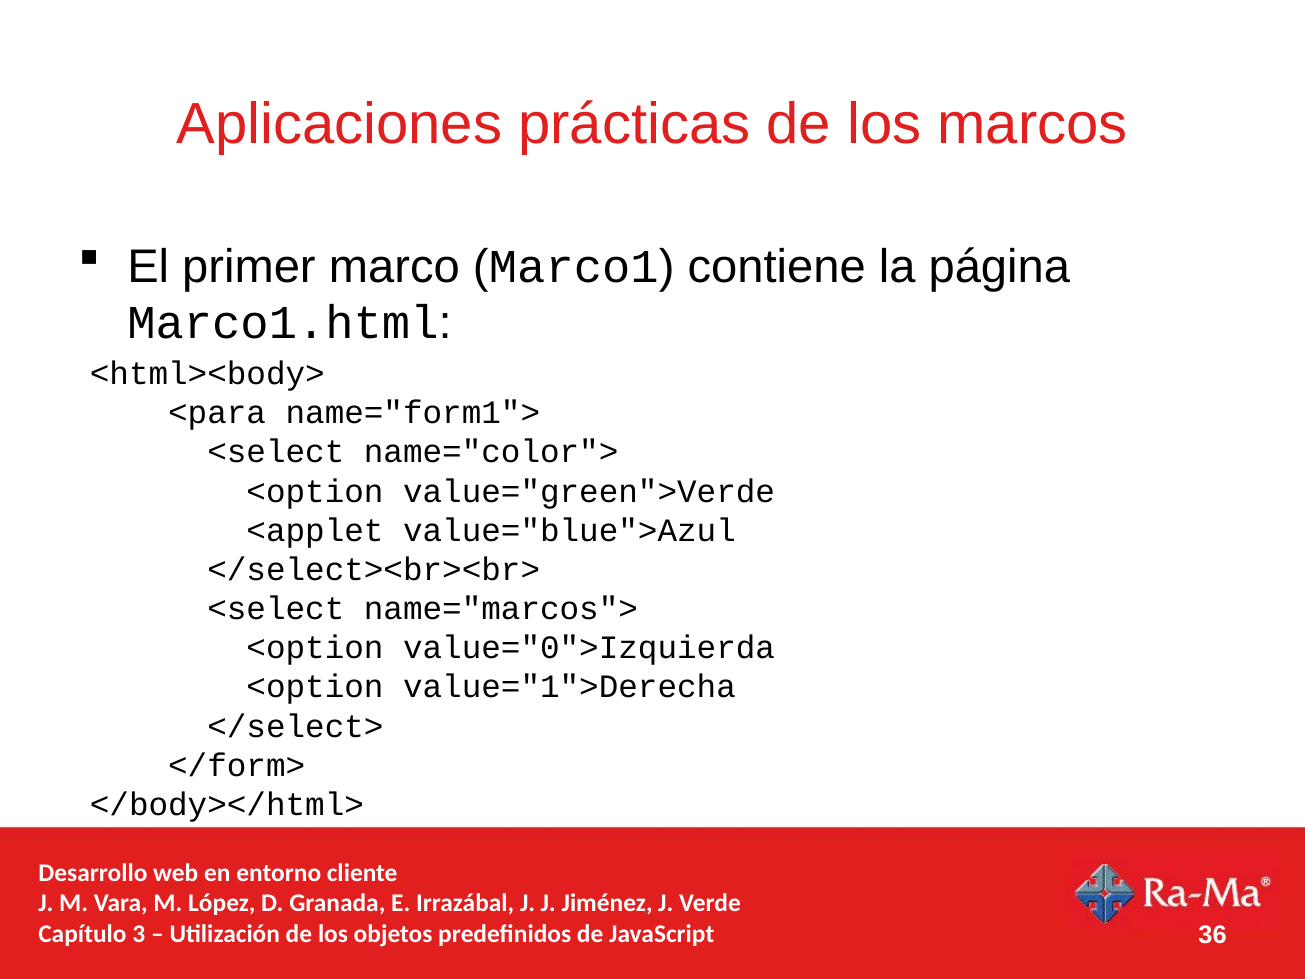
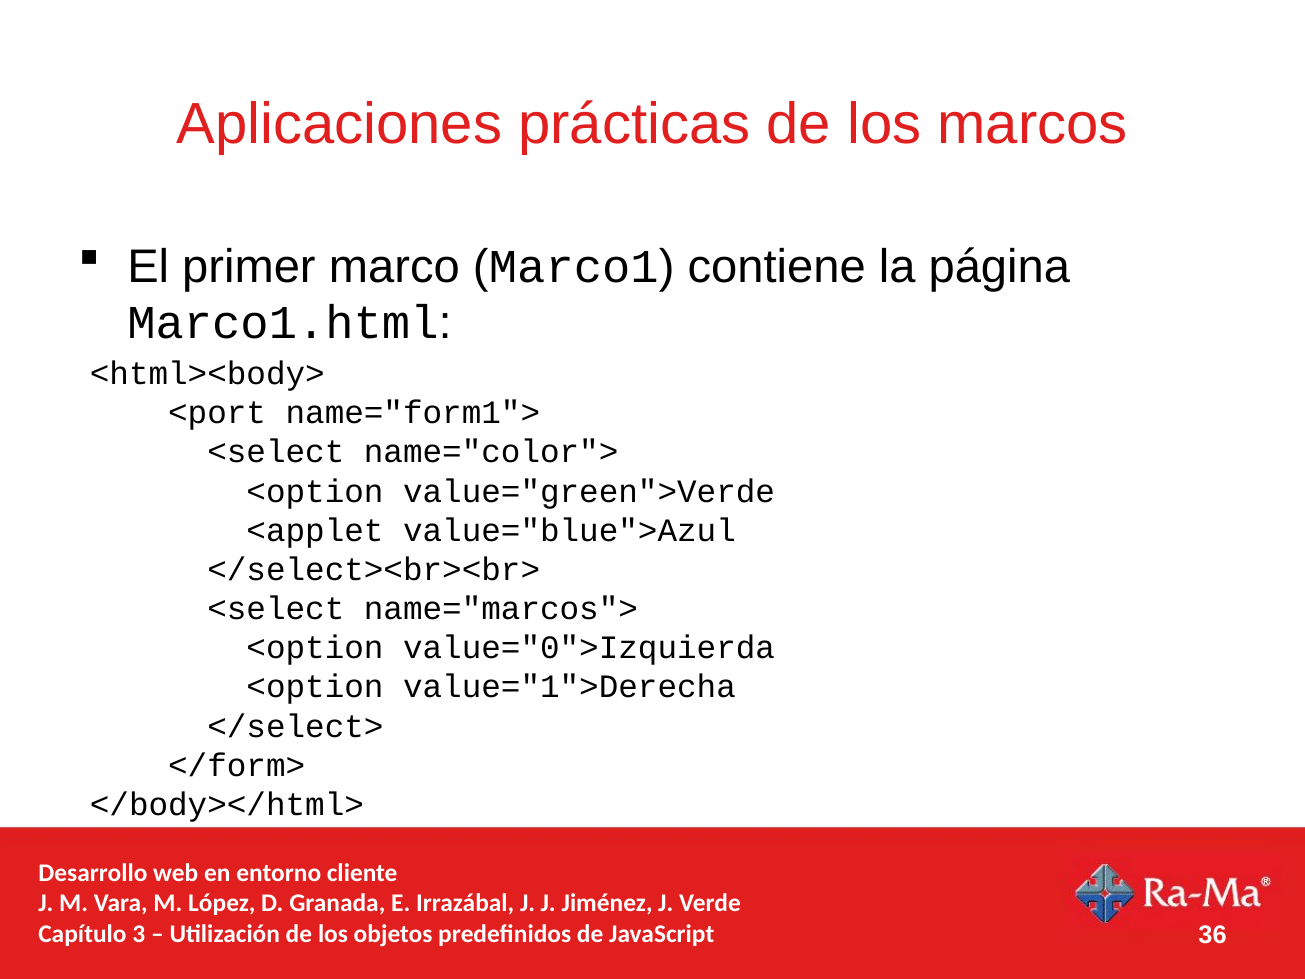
<para: <para -> <port (217, 413)
